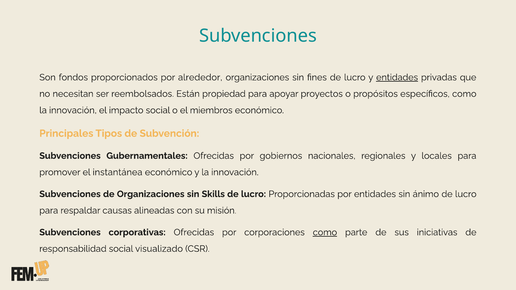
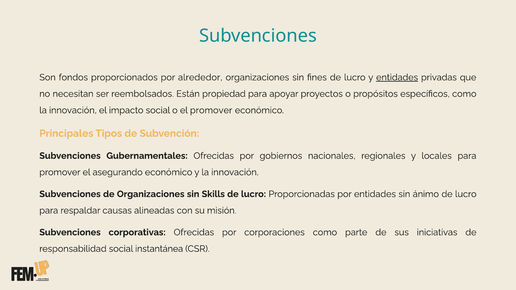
el miembros: miembros -> promover (211, 110)
instantánea: instantánea -> asegurando (118, 172)
como underline: present -> none (325, 233)
visualizado: visualizado -> instantánea (159, 249)
